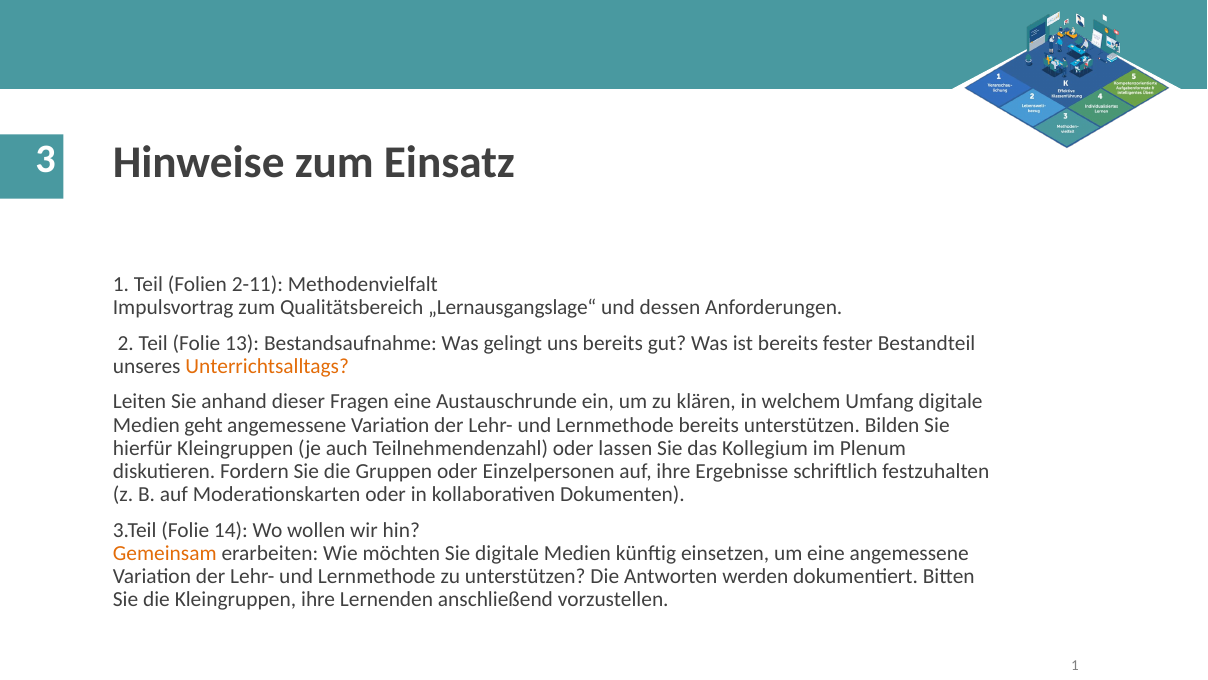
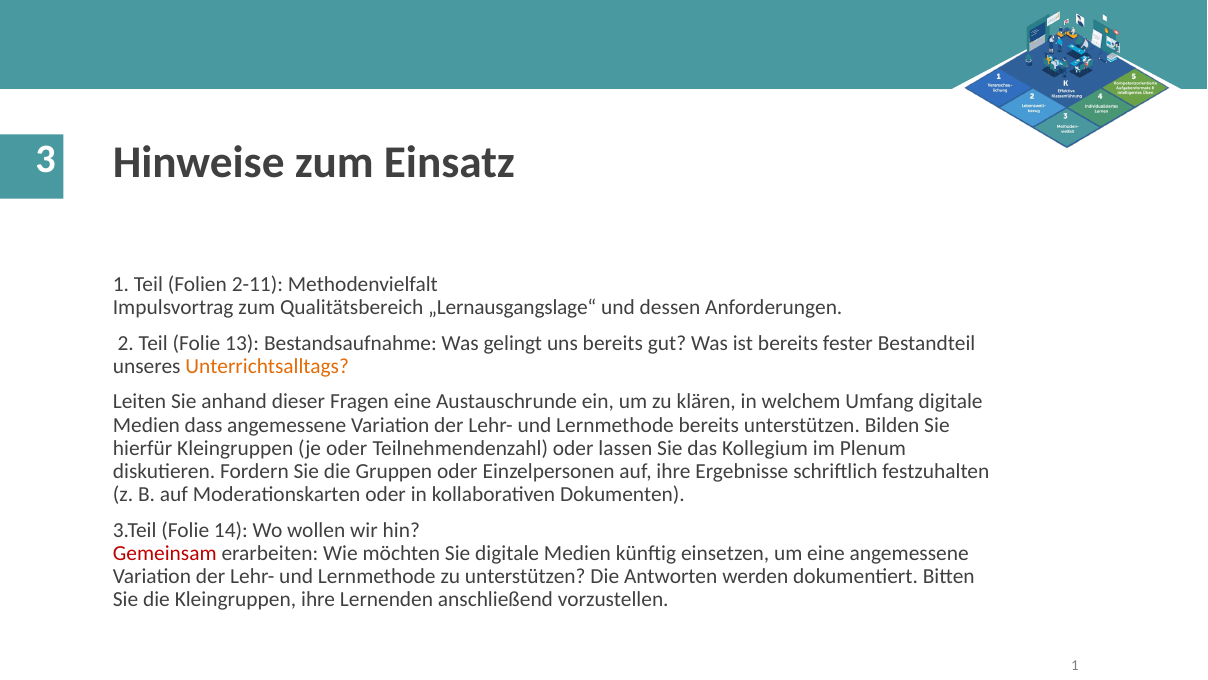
geht: geht -> dass (204, 425)
je auch: auch -> oder (347, 448)
Gemeinsam colour: orange -> red (165, 553)
